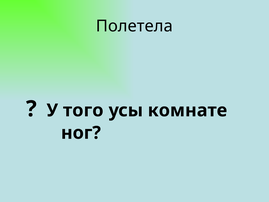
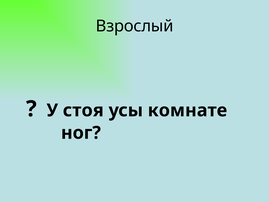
Полетела: Полетела -> Взрослый (135, 26)
того: того -> стоя (83, 110)
